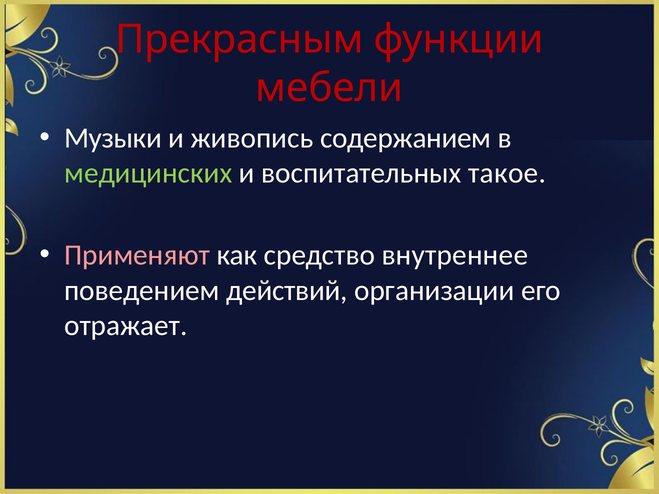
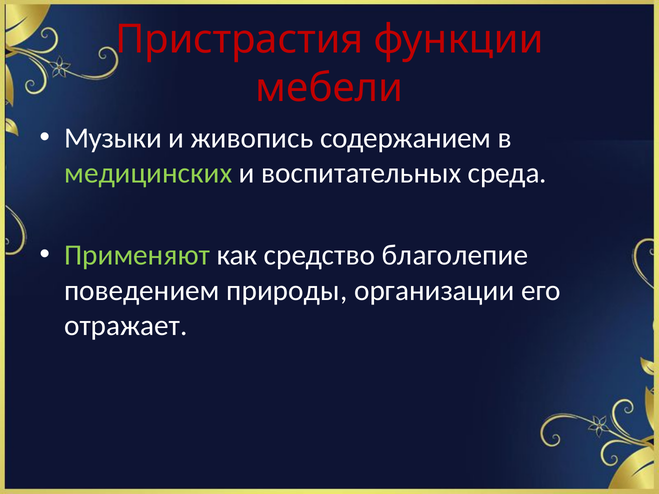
Прекрасным: Прекрасным -> Пристрастия (239, 40)
такое: такое -> среда (507, 173)
Применяют colour: pink -> light green (137, 255)
внутреннее: внутреннее -> благолепие (455, 255)
действий: действий -> природы (287, 291)
